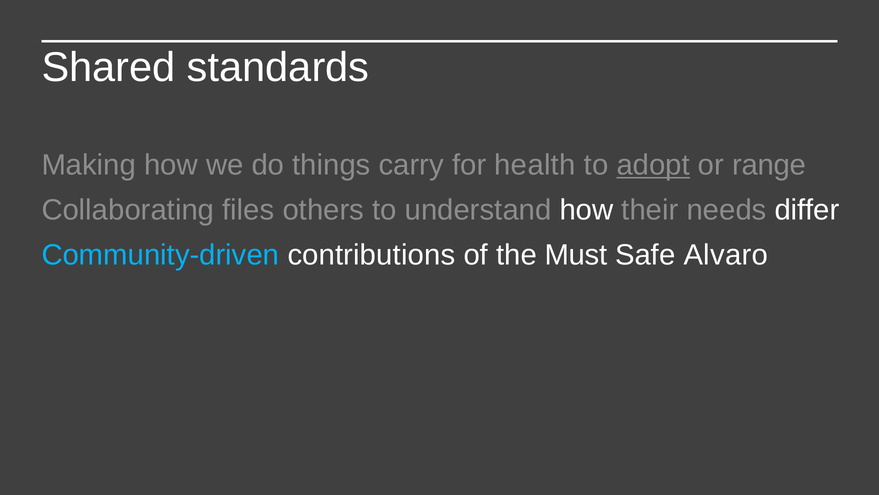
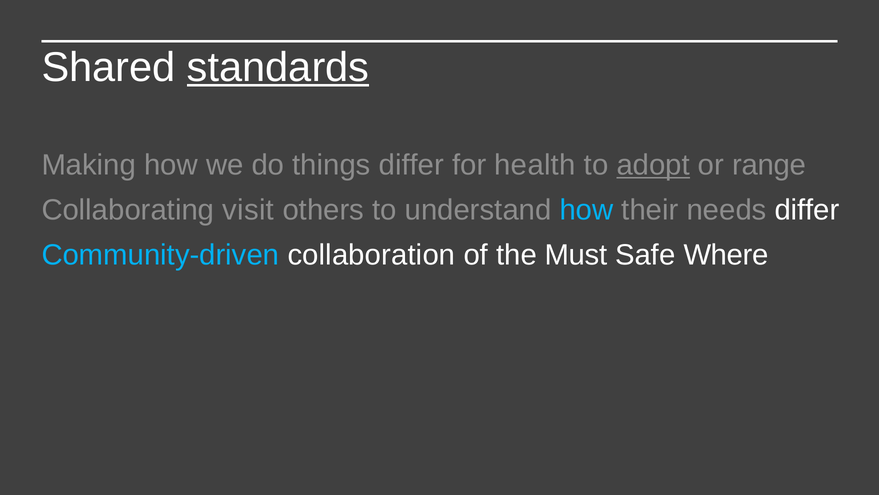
standards underline: none -> present (278, 67)
things carry: carry -> differ (411, 165)
files: files -> visit (248, 210)
how colour: white -> light blue (586, 210)
contributions: contributions -> collaboration (371, 255)
Alvaro: Alvaro -> Where (726, 255)
